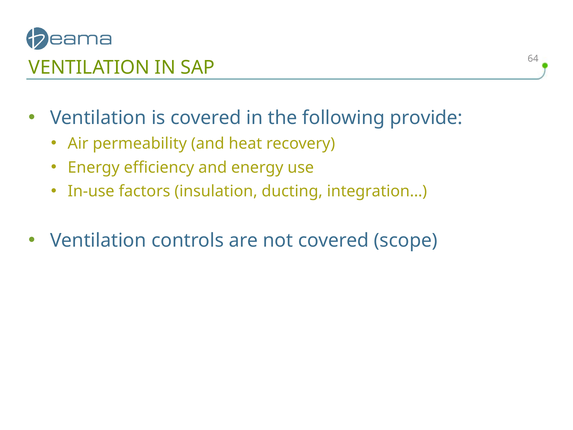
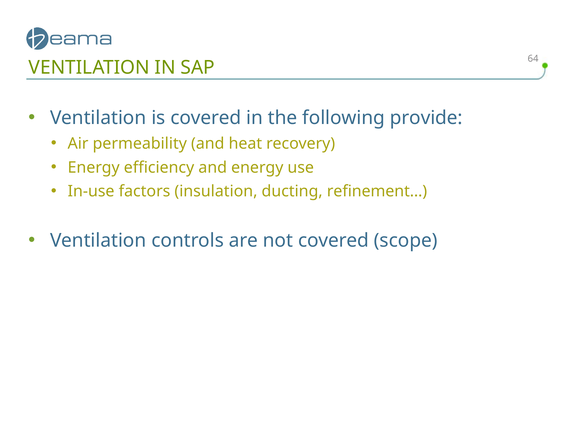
integration…: integration… -> refinement… (377, 191)
